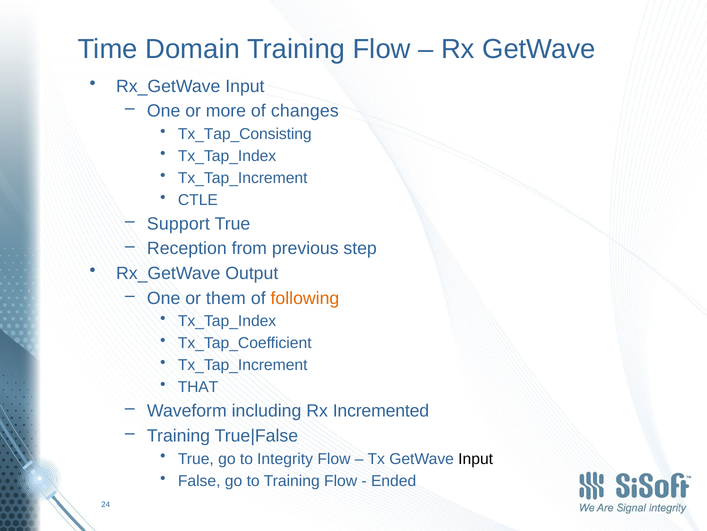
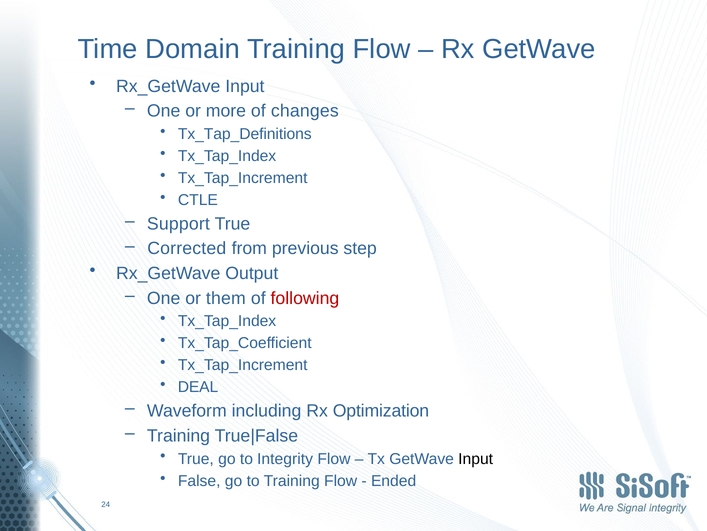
Tx_Tap_Consisting: Tx_Tap_Consisting -> Tx_Tap_Definitions (245, 134)
Reception: Reception -> Corrected (187, 248)
following colour: orange -> red (305, 298)
THAT: THAT -> DEAL (198, 387)
Incremented: Incremented -> Optimization (381, 410)
